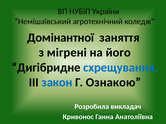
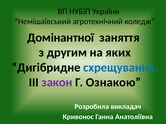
мігрені: мігрені -> другим (67, 53)
його: його -> яких (118, 53)
закон colour: blue -> purple (57, 83)
